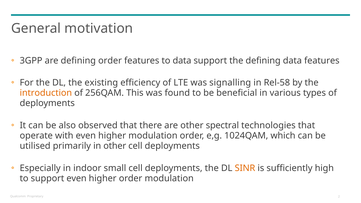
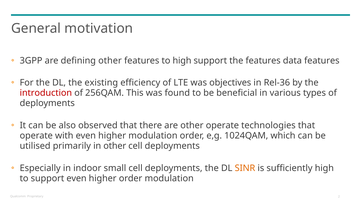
defining order: order -> other (110, 61)
to data: data -> high (182, 61)
the defining: defining -> features (263, 61)
signalling: signalling -> objectives (230, 83)
Rel-58: Rel-58 -> Rel-36 (277, 83)
introduction colour: orange -> red (46, 93)
other spectral: spectral -> operate (222, 125)
